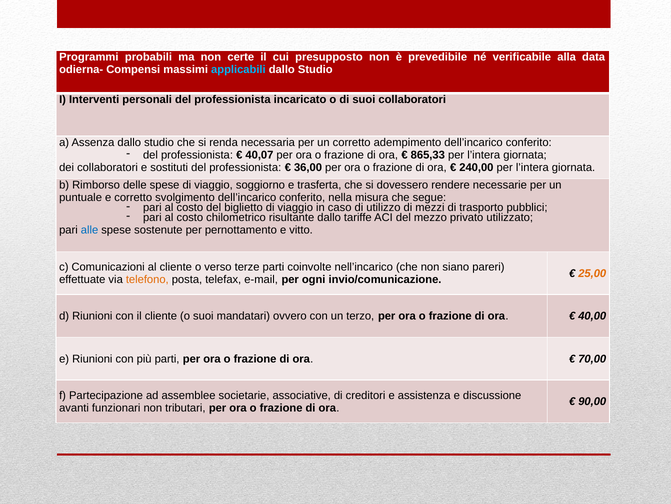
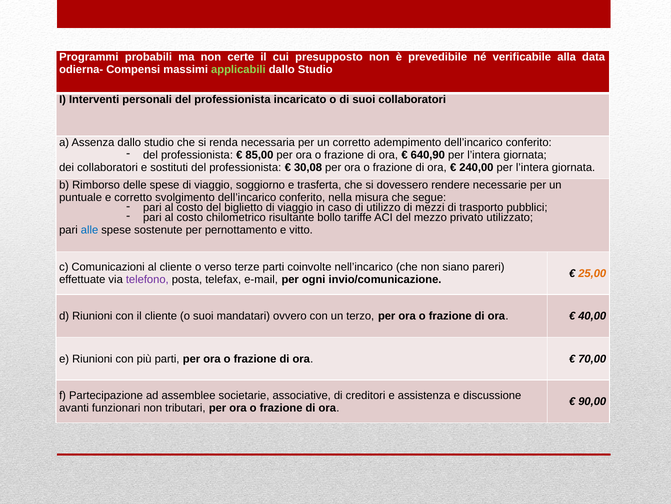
applicabili colour: light blue -> light green (238, 69)
40,07: 40,07 -> 85,00 (259, 155)
865,33: 865,33 -> 640,90 (428, 155)
36,00: 36,00 -> 30,08 (308, 167)
risultante dallo: dallo -> bollo (329, 217)
telefono colour: orange -> purple (147, 279)
